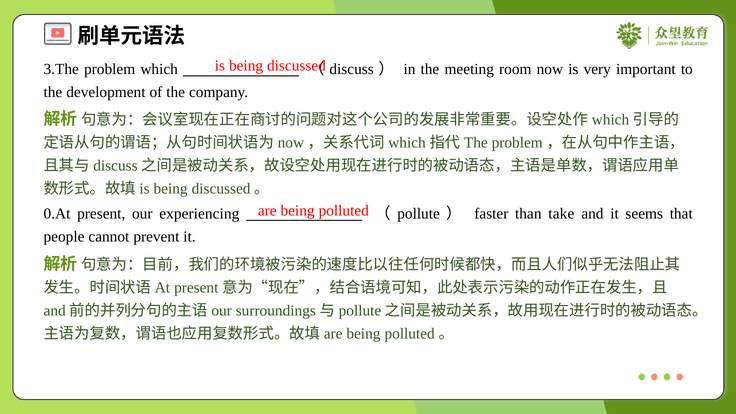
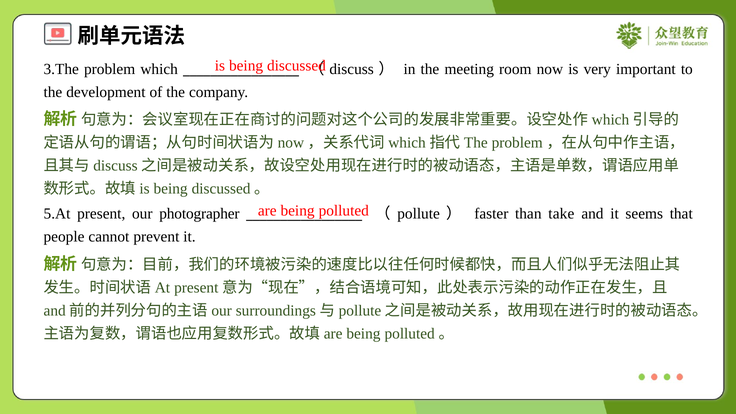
0.At: 0.At -> 5.At (57, 214)
experiencing: experiencing -> photographer (199, 214)
